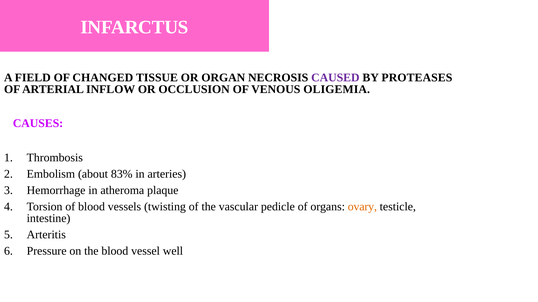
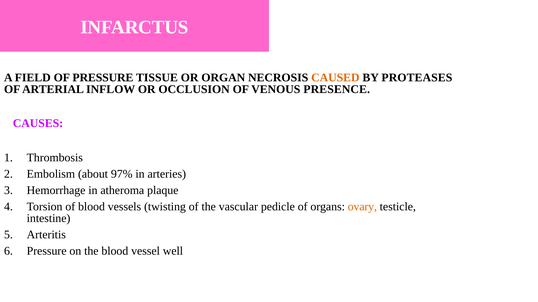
OF CHANGED: CHANGED -> PRESSURE (103, 78)
CAUSED colour: purple -> orange (335, 78)
OLIGEMIA: OLIGEMIA -> PRESENCE (337, 89)
83%: 83% -> 97% (122, 174)
